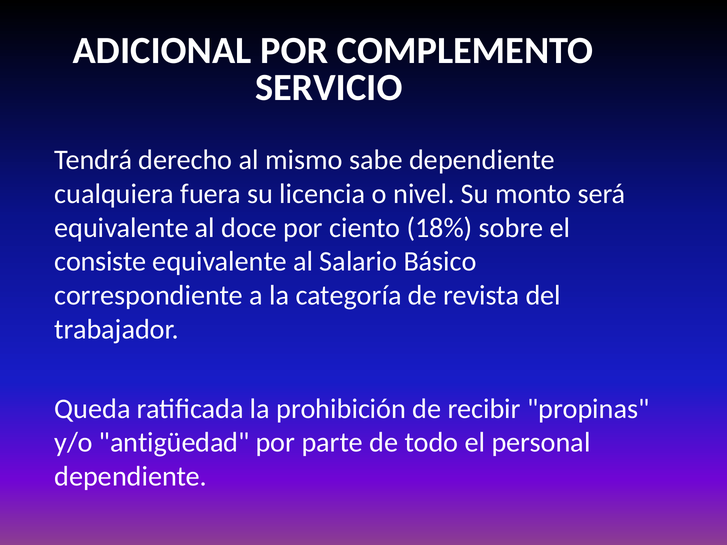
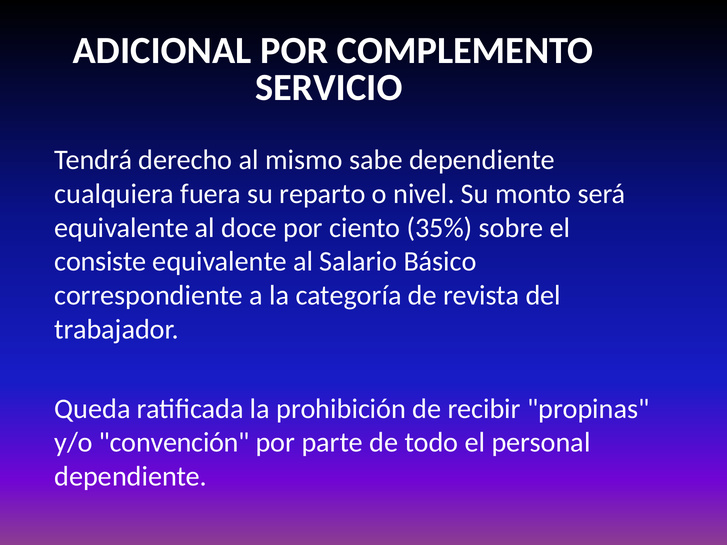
licencia: licencia -> reparto (322, 194)
18%: 18% -> 35% (440, 228)
antigüedad: antigüedad -> convención (174, 443)
